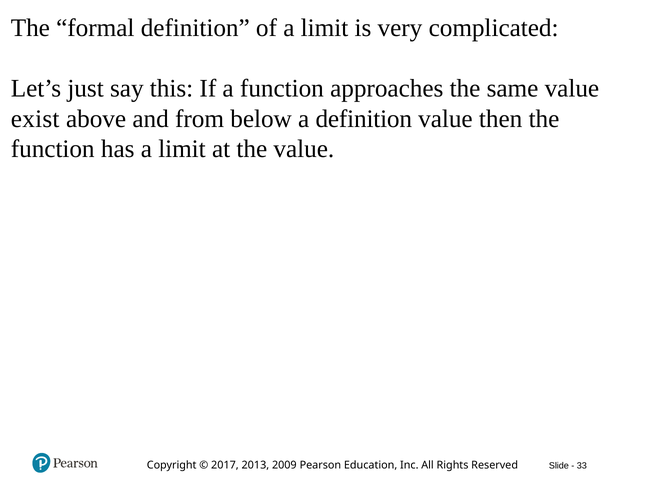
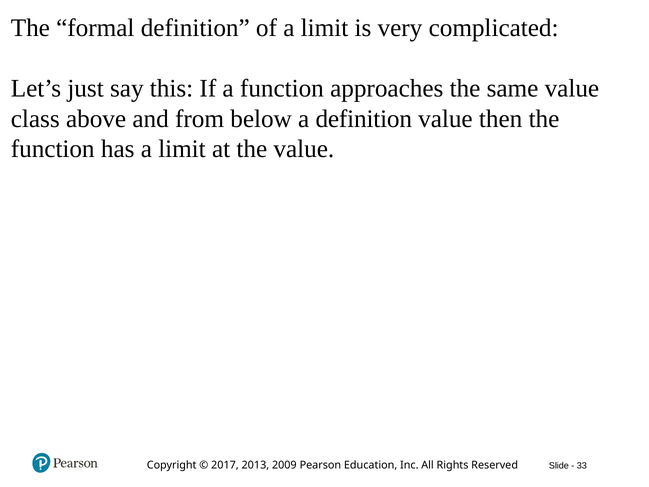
exist: exist -> class (35, 119)
